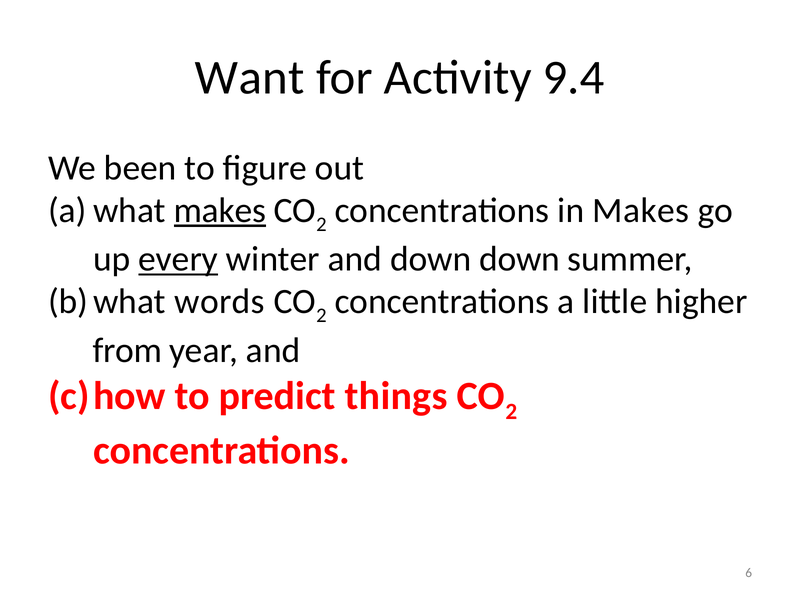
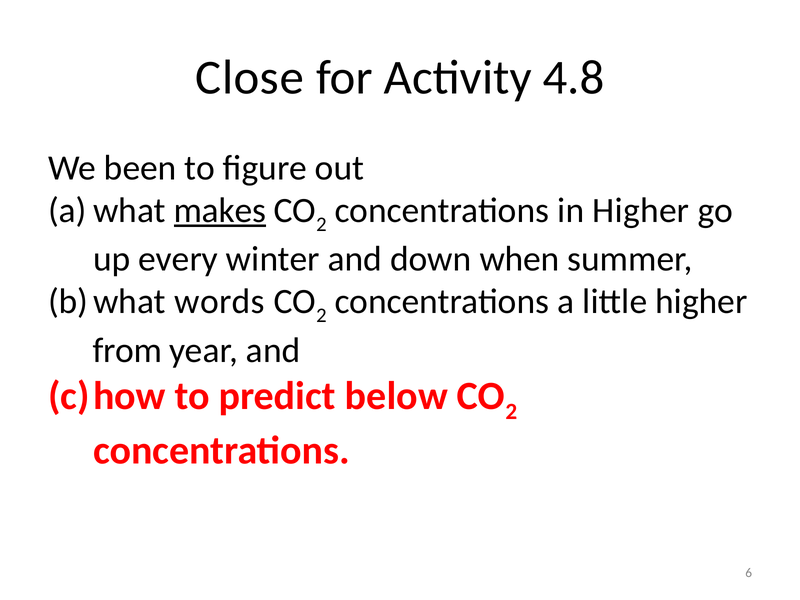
Want: Want -> Close (250, 77)
9.4: 9.4 -> 4.8 (574, 77)
in Makes: Makes -> Higher (641, 211)
every underline: present -> none (178, 259)
down down: down -> when (519, 259)
things: things -> below (396, 396)
